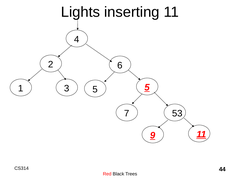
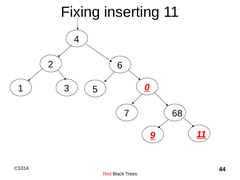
Lights: Lights -> Fixing (81, 12)
5 5: 5 -> 0 (147, 87)
53: 53 -> 68 (177, 113)
